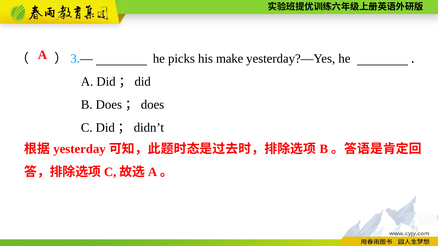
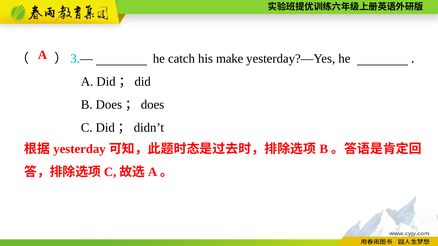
picks: picks -> catch (181, 59)
